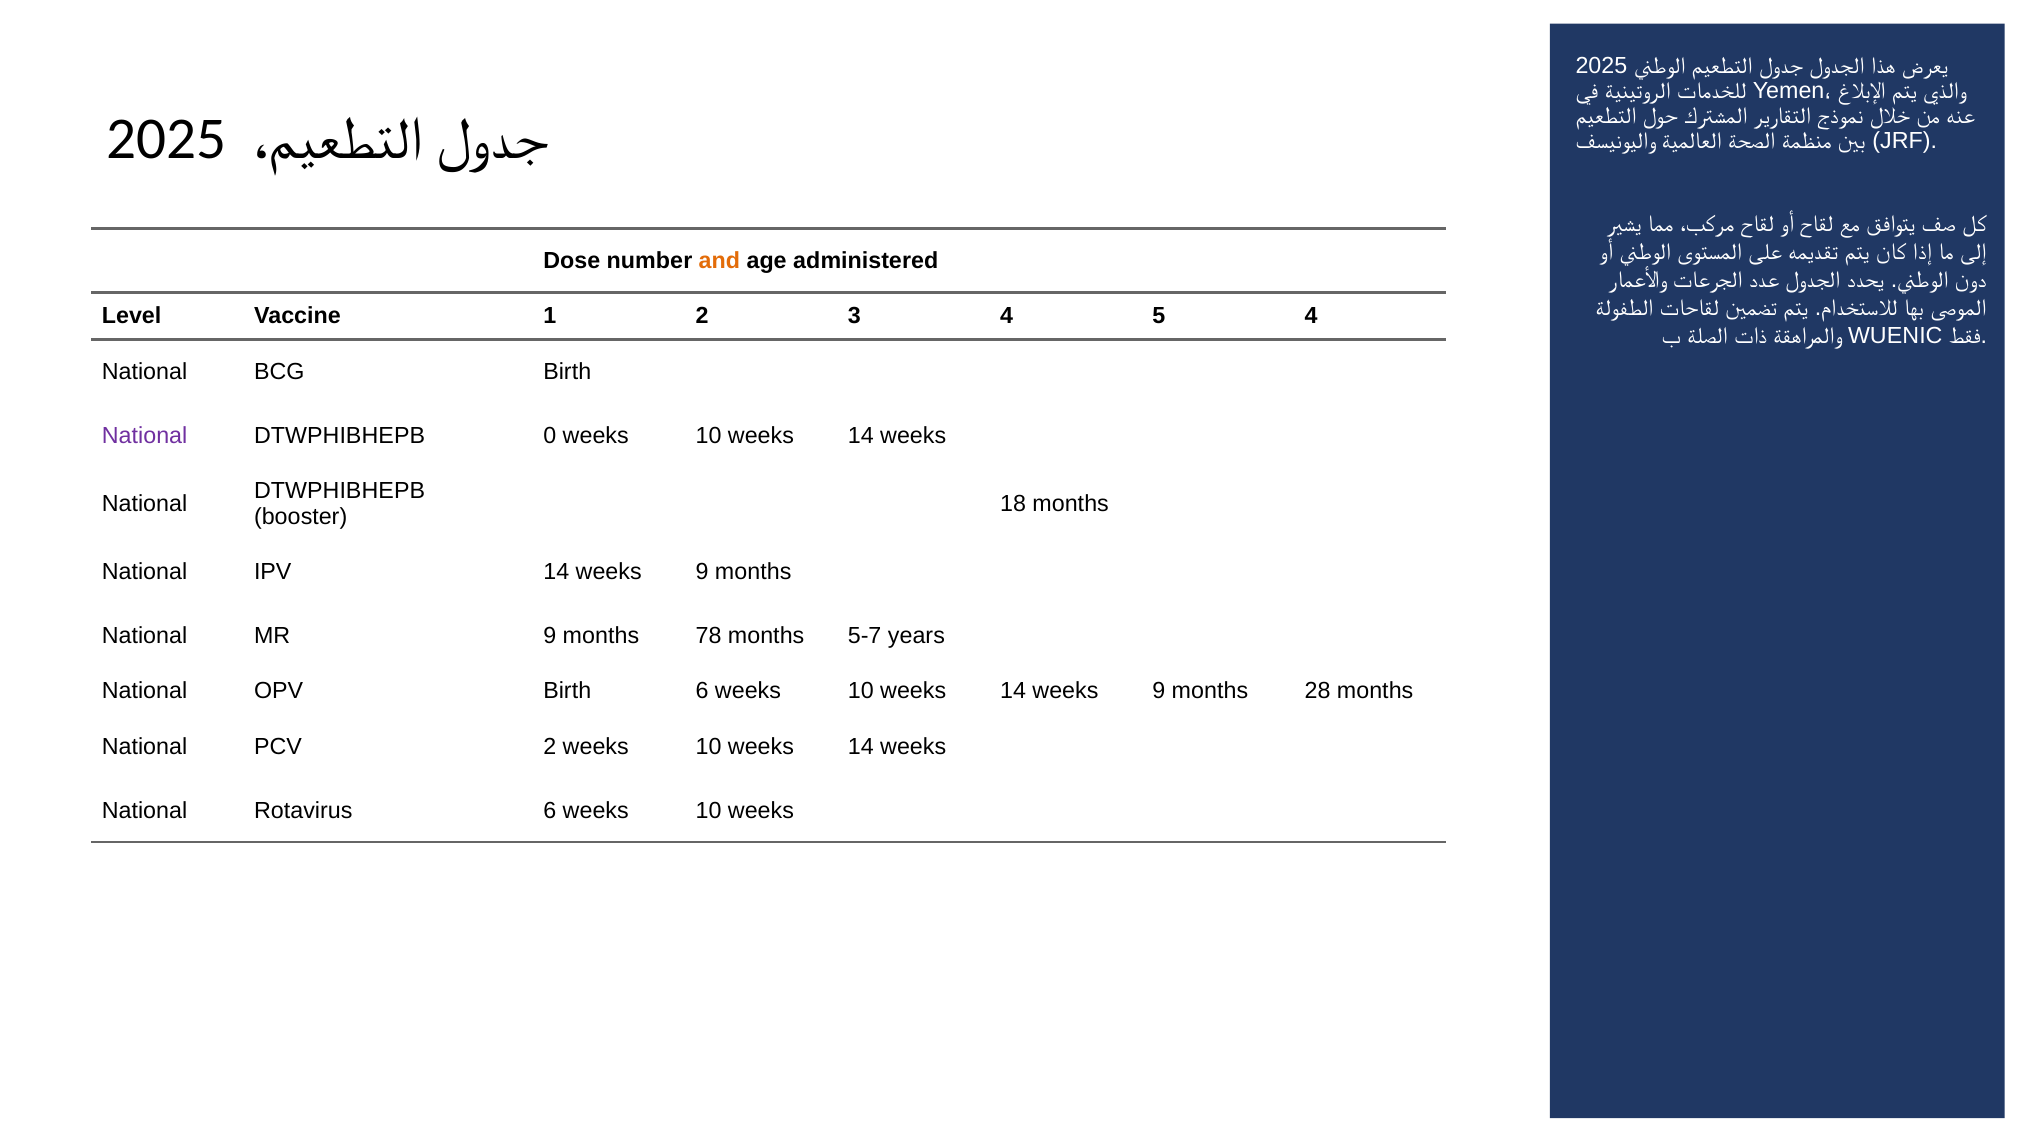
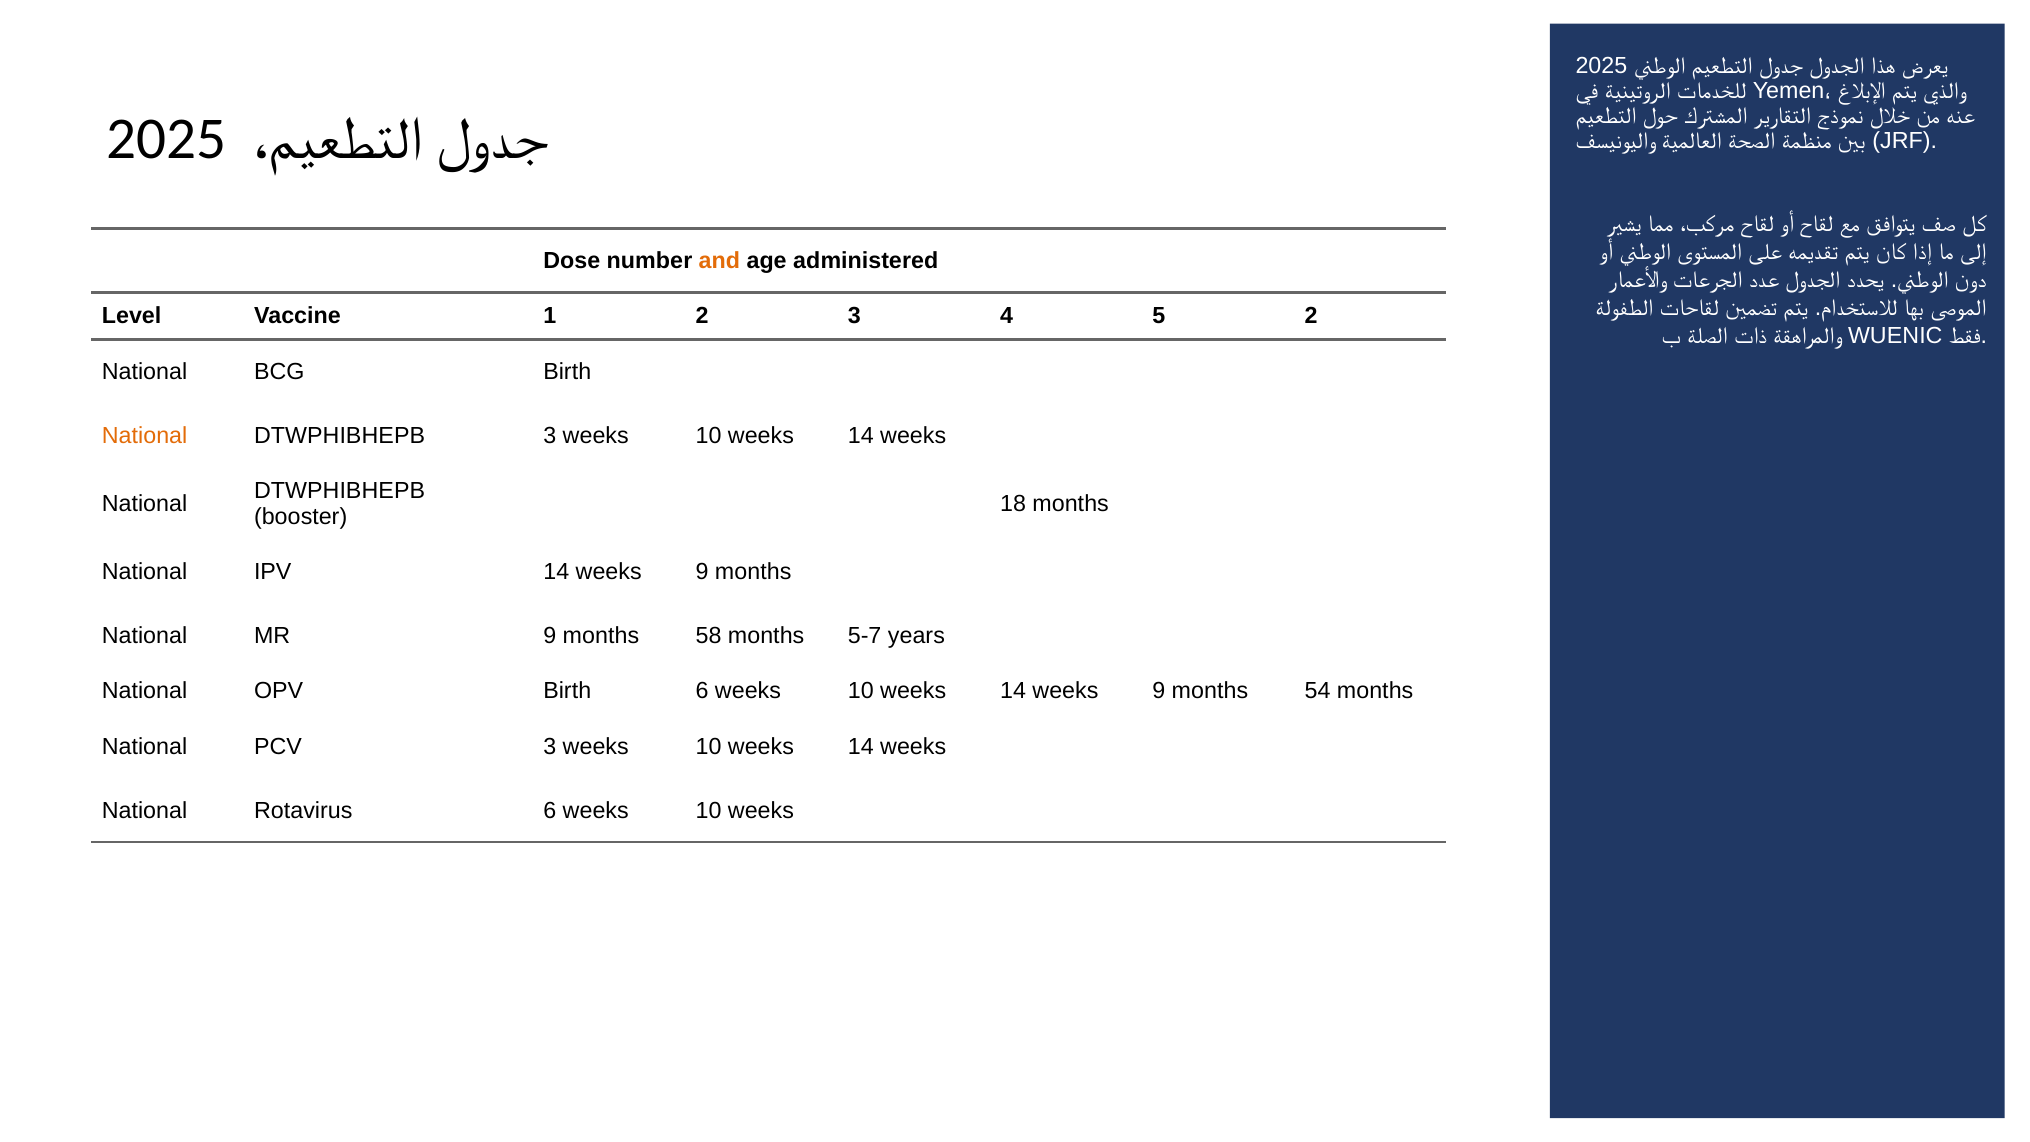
5 4: 4 -> 2 (1311, 316)
National colour: purple -> orange (145, 435)
DTWPHIBHEPB 0: 0 -> 3 (550, 435)
78: 78 -> 58 (709, 636)
28: 28 -> 54 (1318, 691)
PCV 2: 2 -> 3 (550, 747)
